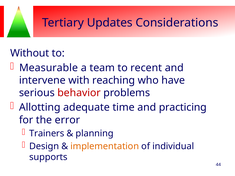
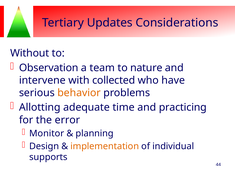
Measurable: Measurable -> Observation (49, 68)
recent: recent -> nature (146, 68)
reaching: reaching -> collected (114, 80)
behavior colour: red -> orange (79, 93)
Trainers: Trainers -> Monitor (47, 134)
